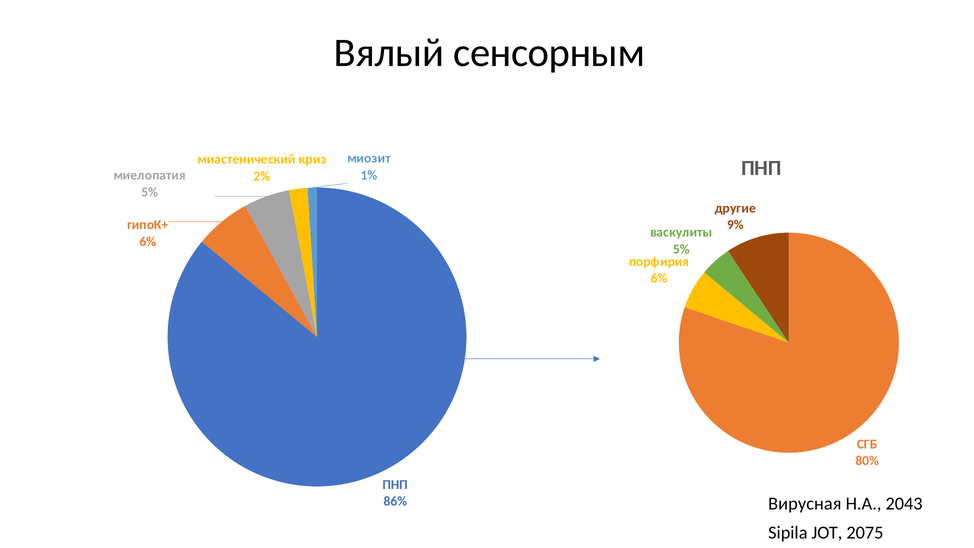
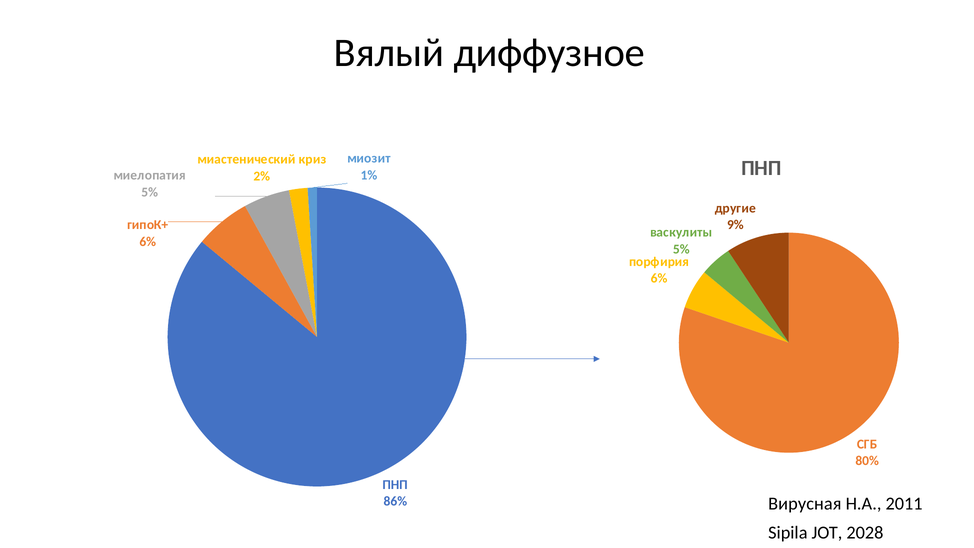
сенсорным: сенсорным -> диффузное (549, 53)
2043: 2043 -> 2011 (904, 504)
2075: 2075 -> 2028 (865, 533)
